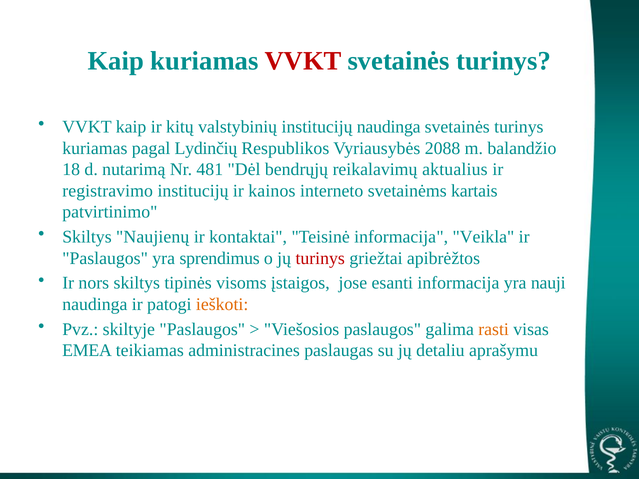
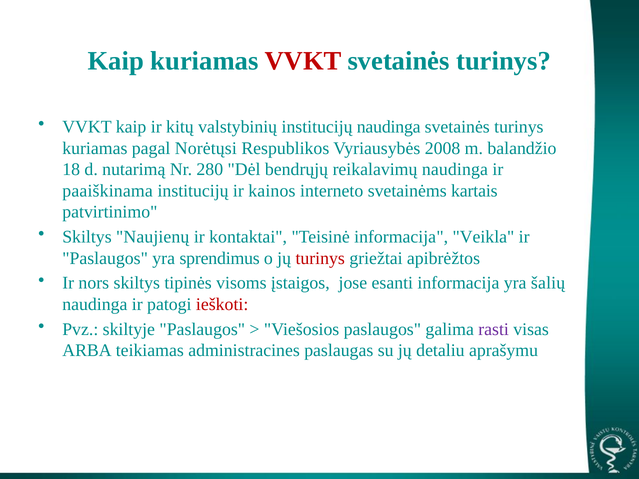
Lydinčių: Lydinčių -> Norėtųsi (206, 148)
2088: 2088 -> 2008 (443, 148)
481: 481 -> 280 (210, 170)
reikalavimų aktualius: aktualius -> naudinga (455, 170)
registravimo: registravimo -> paaiškinama (108, 191)
nauji: nauji -> šalių (548, 283)
ieškoti colour: orange -> red (222, 304)
rasti colour: orange -> purple (494, 329)
EMEA: EMEA -> ARBA (87, 351)
